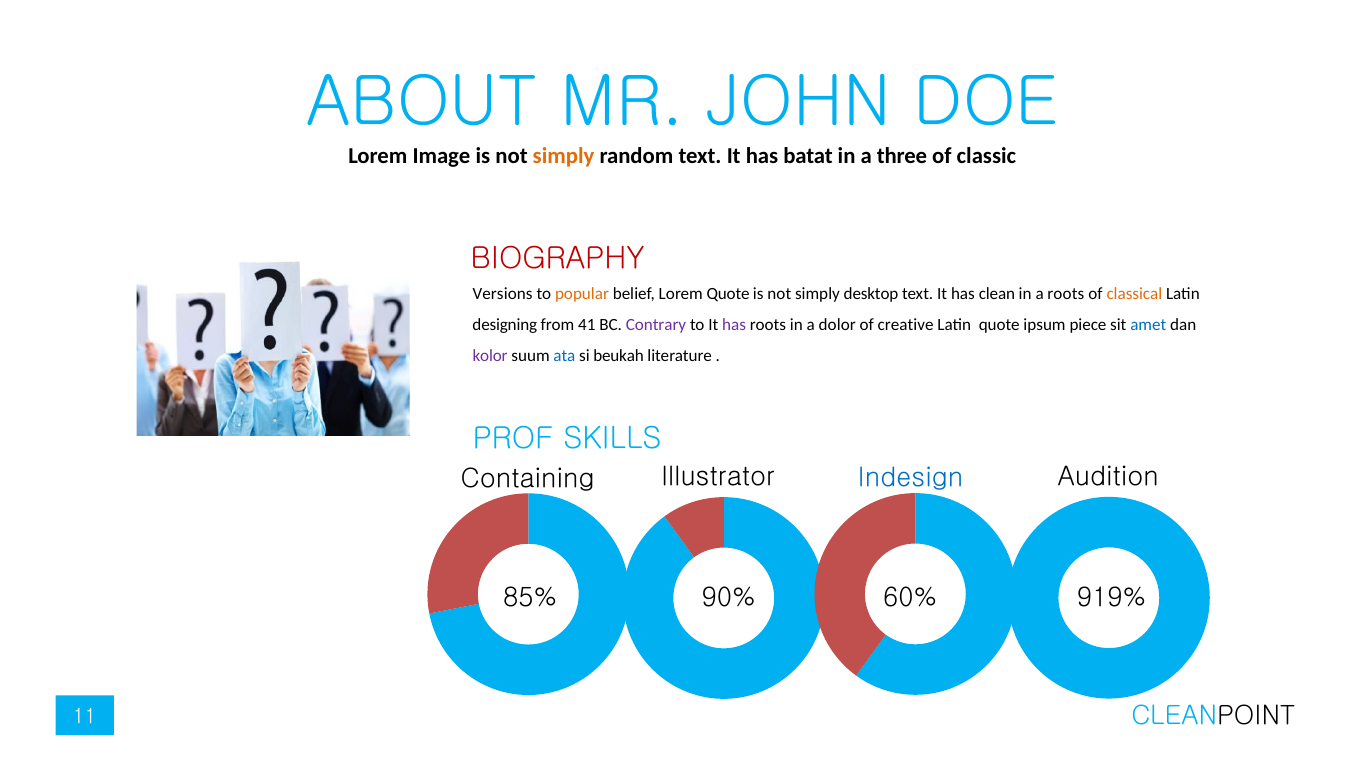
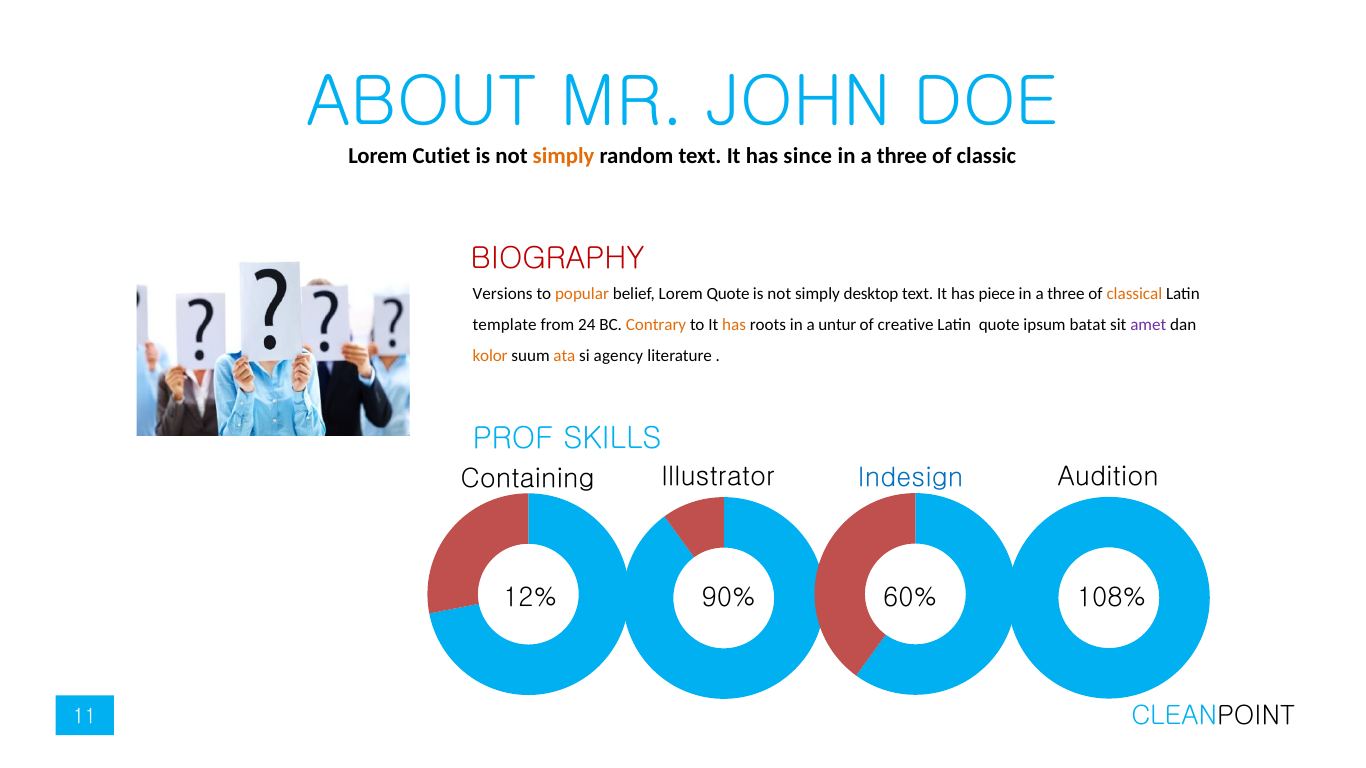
Image: Image -> Cutiet (441, 156)
batat: batat -> since (808, 156)
clean: clean -> piece (997, 294)
roots: roots -> three (1066, 294)
designing: designing -> template (505, 325)
41: 41 -> 24 (587, 325)
Contrary colour: purple -> orange (656, 325)
has colour: purple -> orange (734, 325)
dolor: dolor -> untur (837, 325)
piece: piece -> batat (1088, 325)
amet colour: blue -> purple (1148, 325)
kolor colour: purple -> orange (490, 356)
ata colour: blue -> orange (564, 356)
beukah: beukah -> agency (618, 356)
85%: 85% -> 12% (530, 598)
919%: 919% -> 108% (1111, 598)
